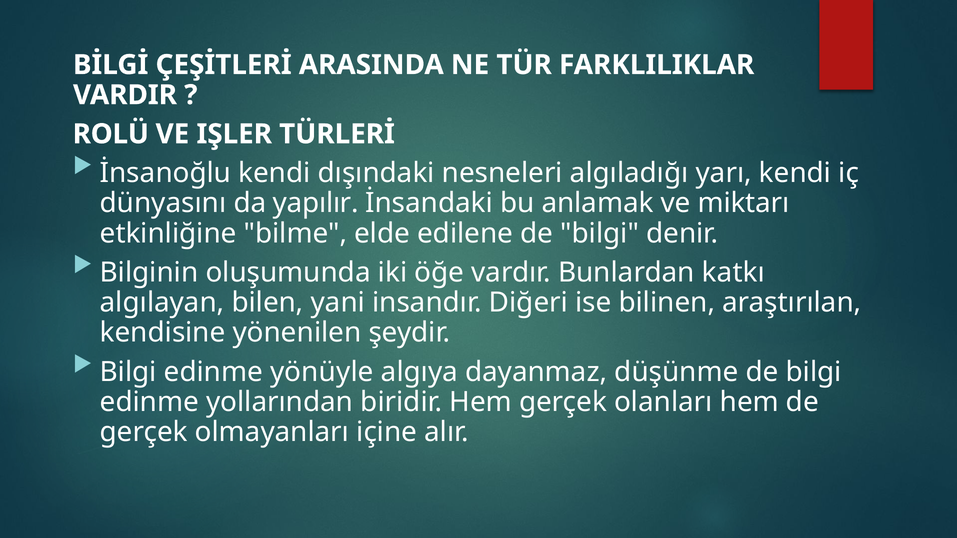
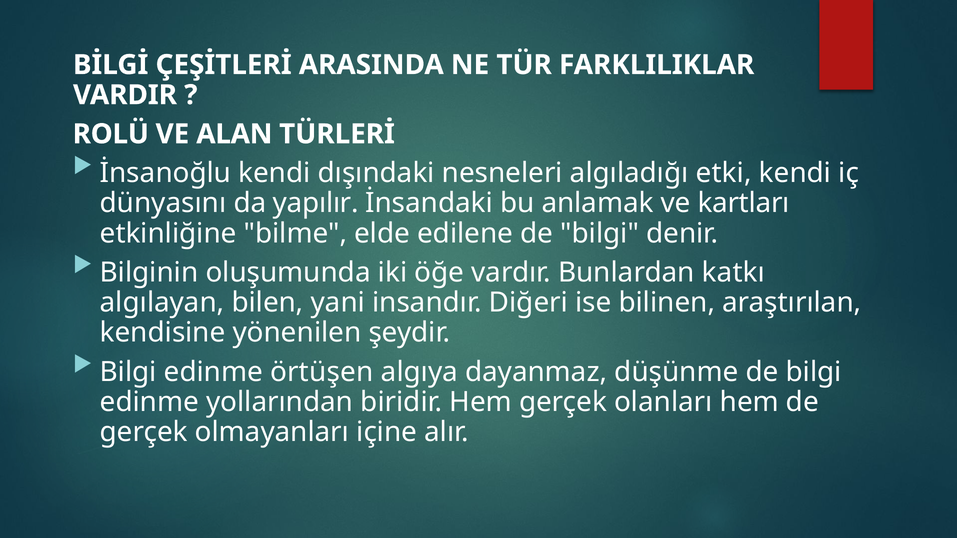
IŞLER: IŞLER -> ALAN (234, 134)
yarı: yarı -> etki (724, 173)
miktarı: miktarı -> kartları (744, 203)
yönüyle: yönüyle -> örtüşen (322, 372)
